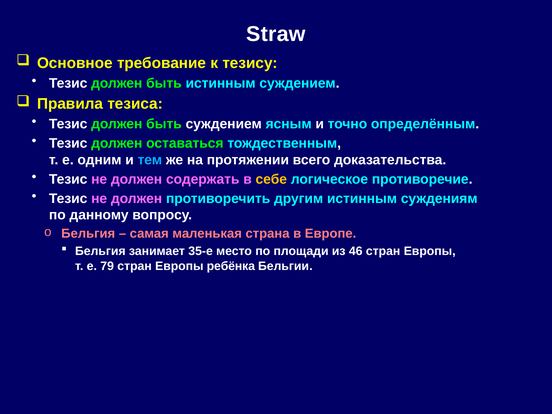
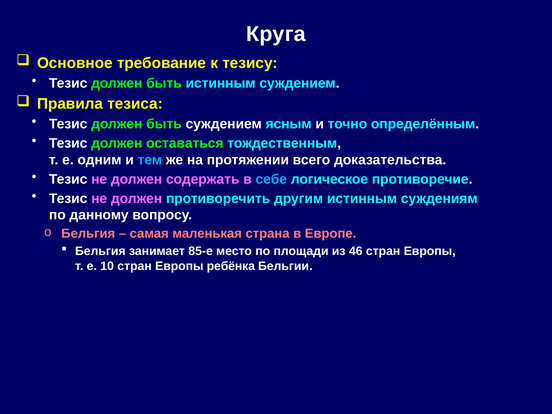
Straw: Straw -> Круга (276, 34)
себе colour: yellow -> light blue (271, 179)
35-е: 35-е -> 85-е (201, 251)
79: 79 -> 10 (107, 266)
